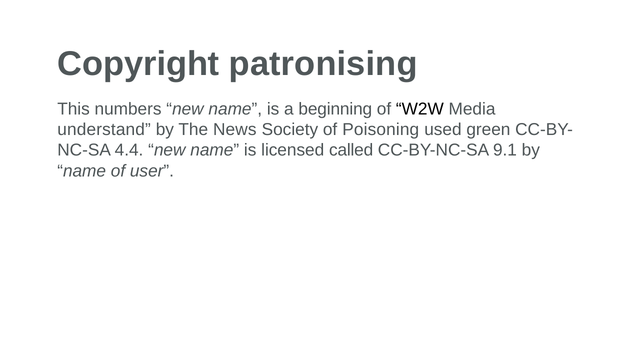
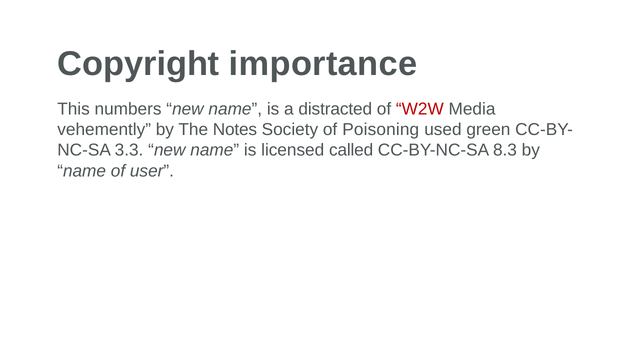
patronising: patronising -> importance (323, 64)
beginning: beginning -> distracted (335, 109)
W2W colour: black -> red (420, 109)
understand: understand -> vehemently (104, 130)
News: News -> Notes (235, 130)
4.4: 4.4 -> 3.3 (129, 150)
9.1: 9.1 -> 8.3 (505, 150)
